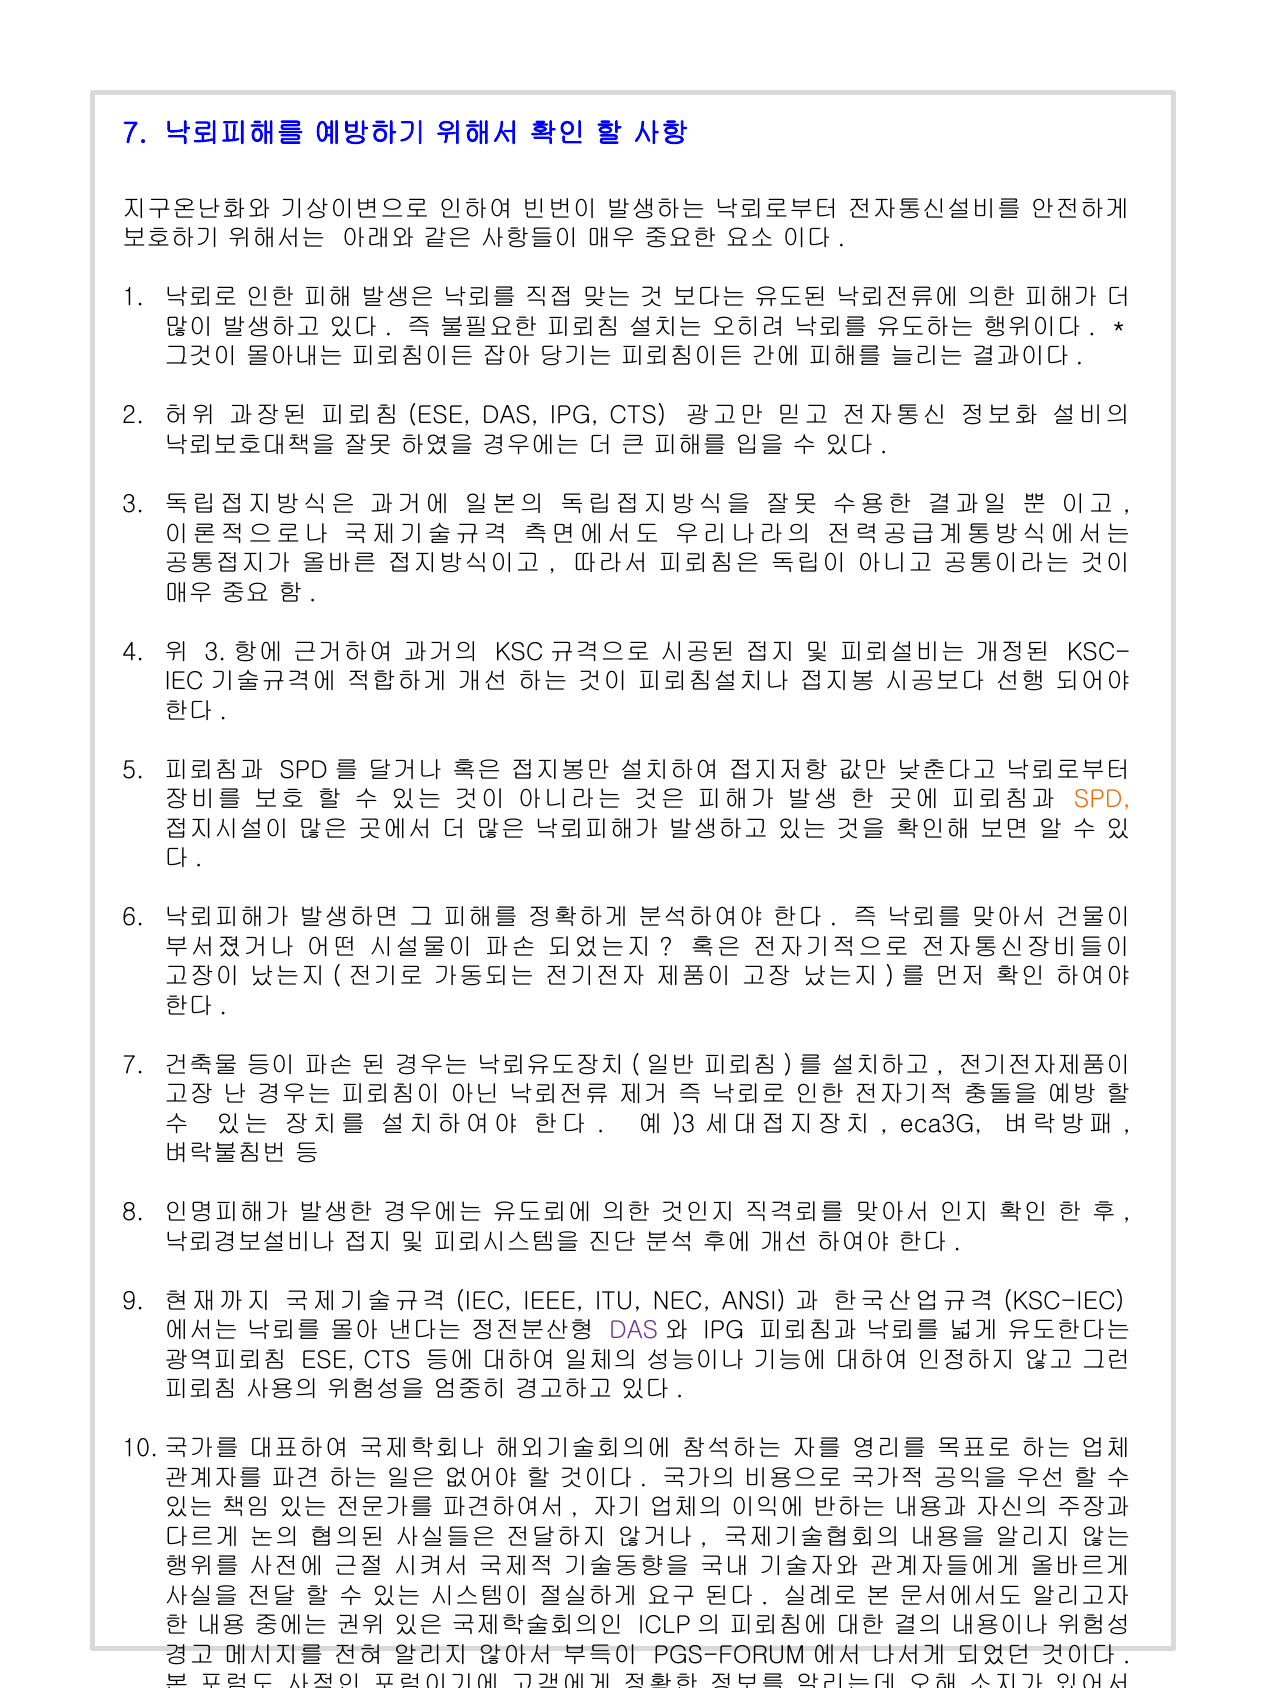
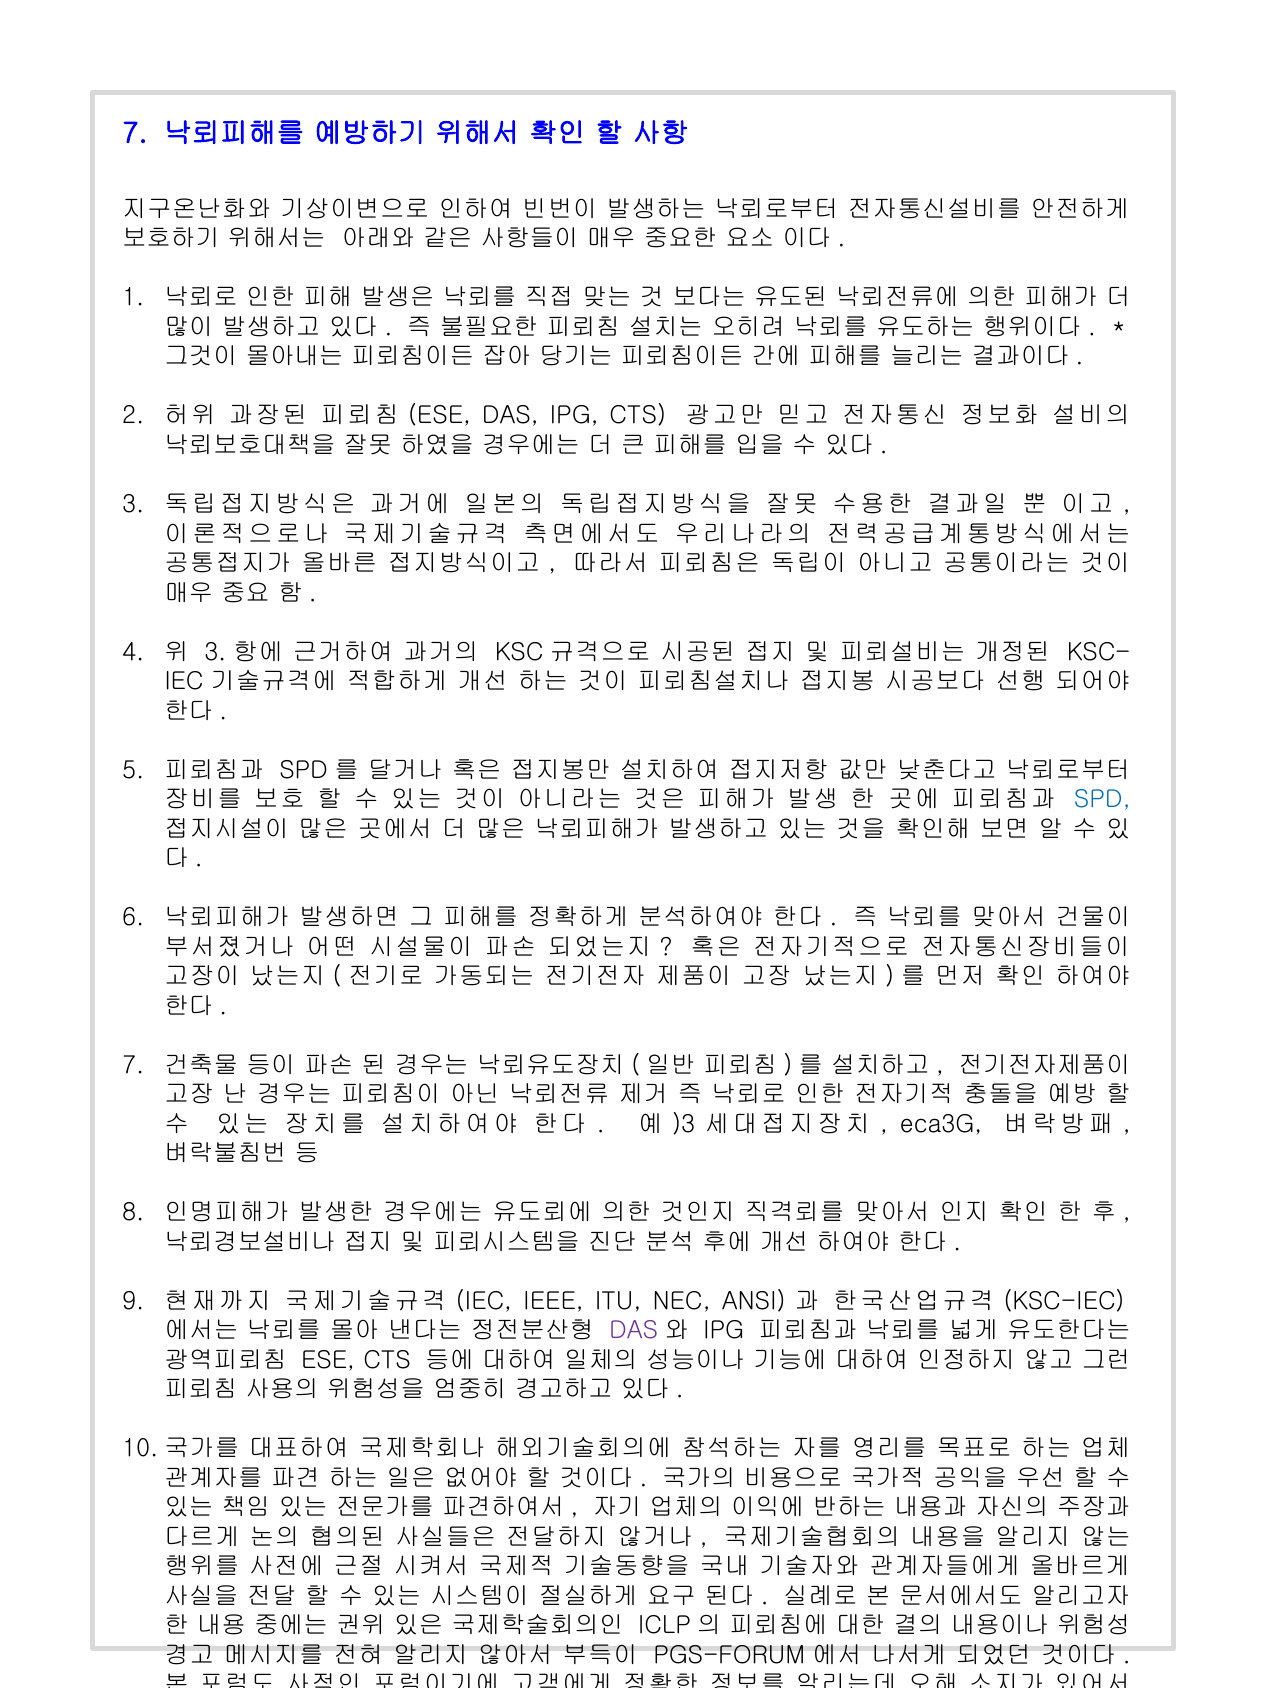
SPD colour: orange -> blue (1102, 799)
